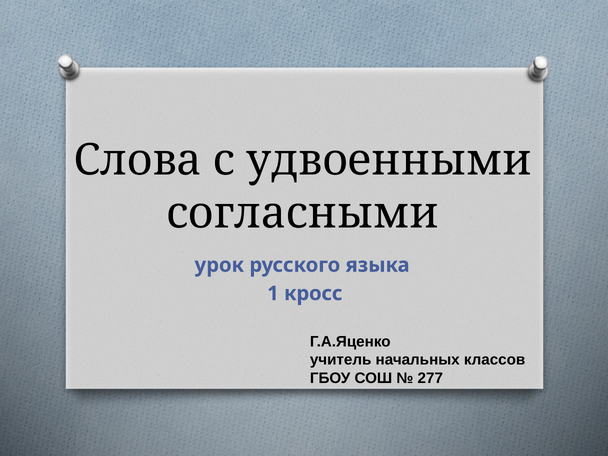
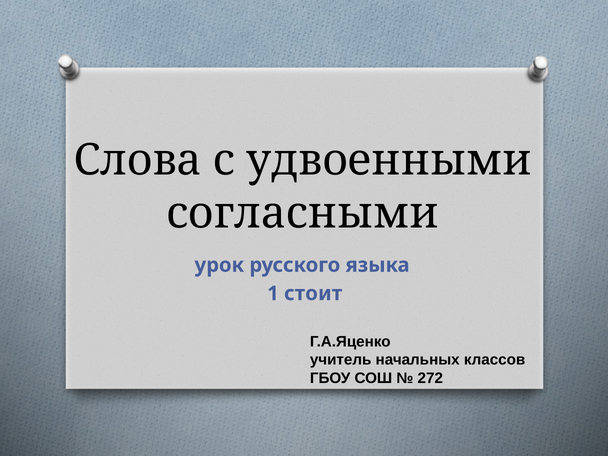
кросс: кросс -> стоит (313, 293)
277: 277 -> 272 (430, 378)
